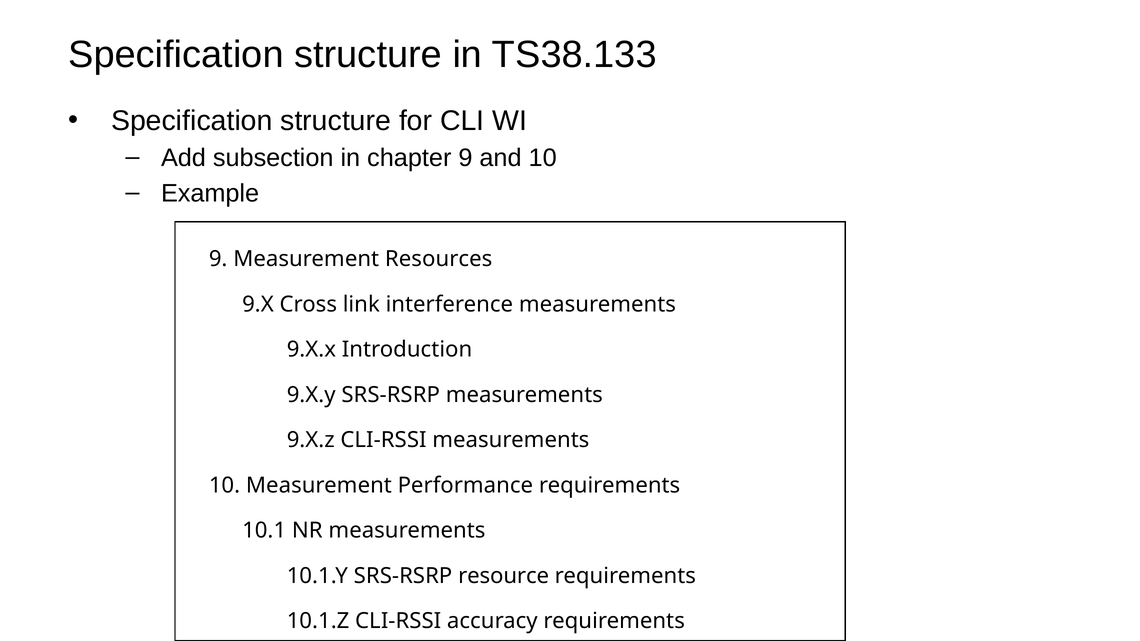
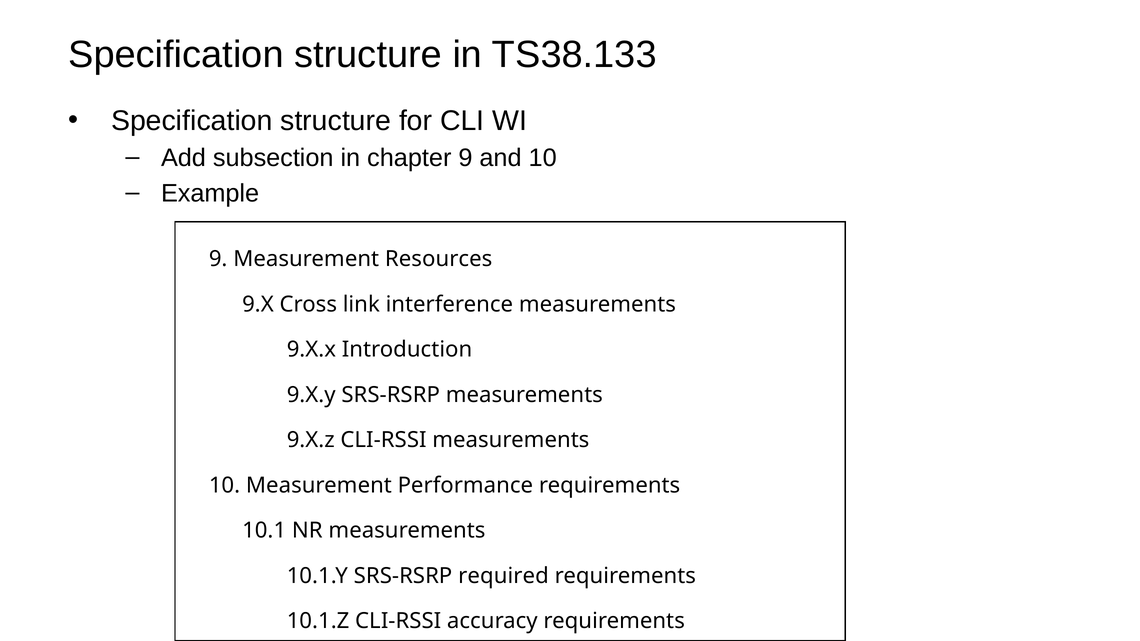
resource: resource -> required (504, 576)
